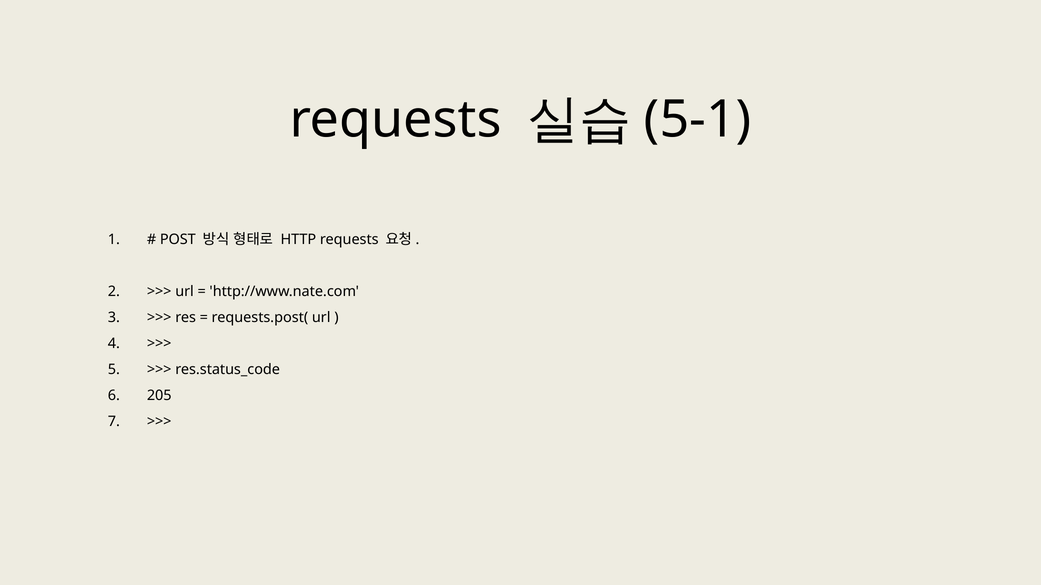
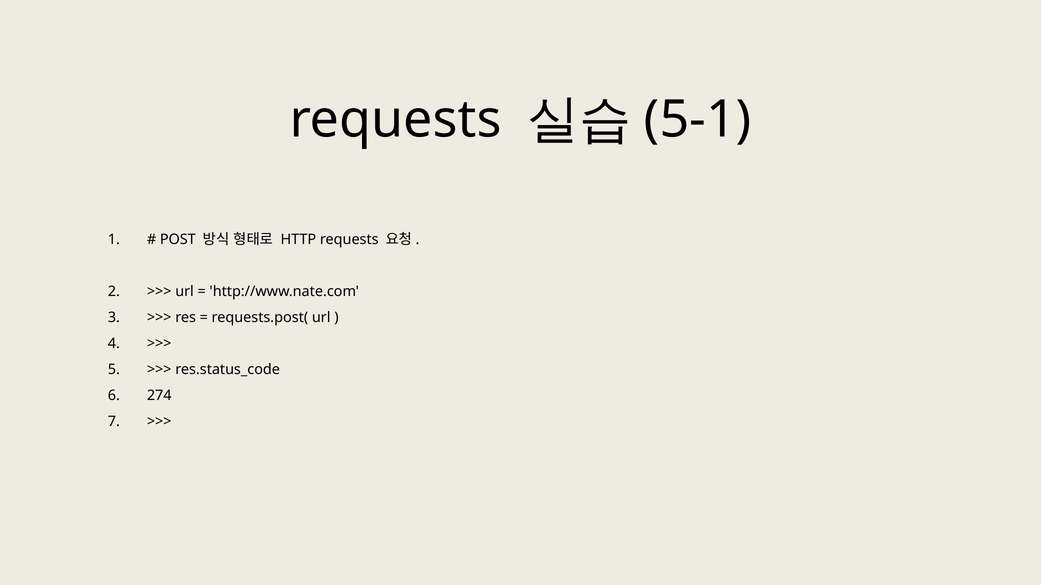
205: 205 -> 274 (159, 396)
